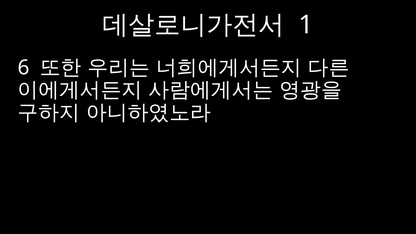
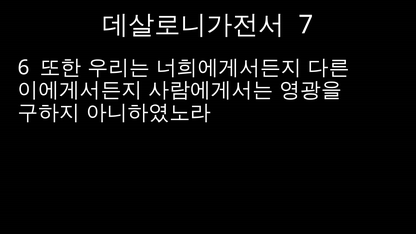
1: 1 -> 7 (306, 25)
